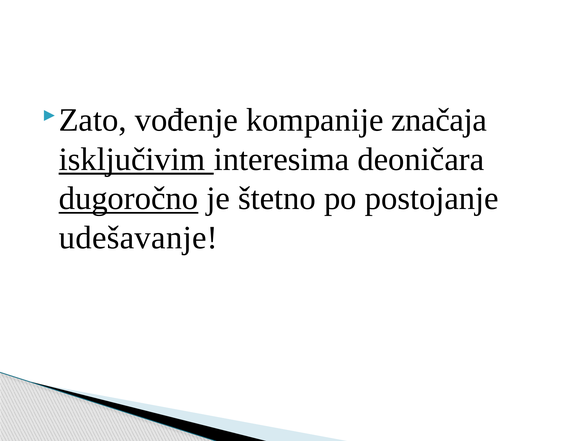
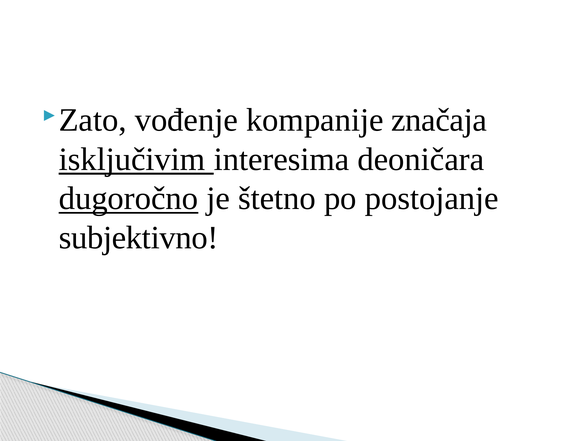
udešavanje: udešavanje -> subjektivno (139, 238)
